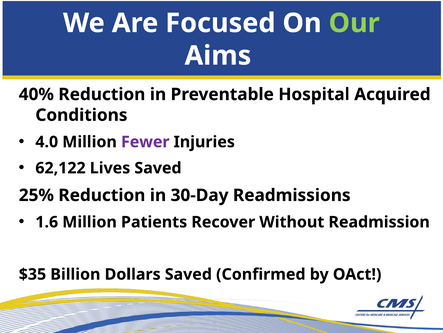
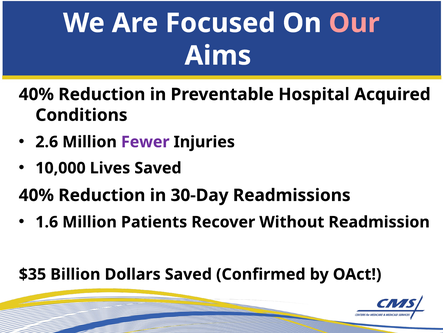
Our colour: light green -> pink (354, 23)
4.0: 4.0 -> 2.6 (47, 142)
62,122: 62,122 -> 10,000 (61, 168)
25%: 25% -> 40% (36, 195)
